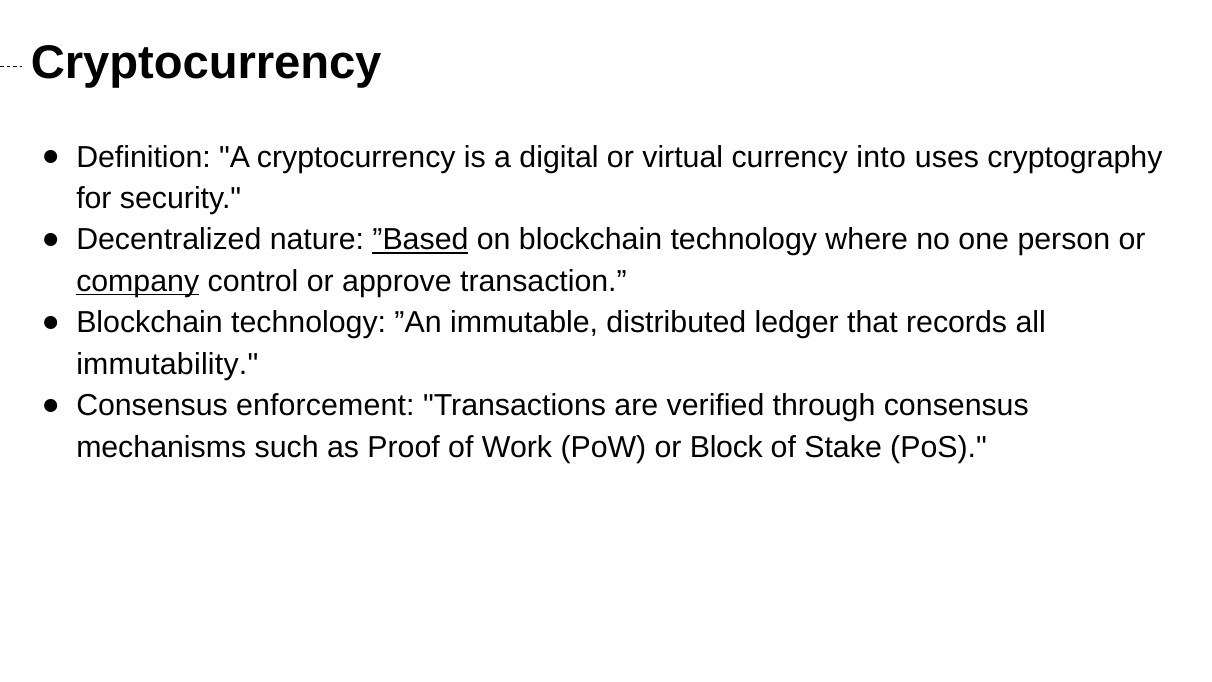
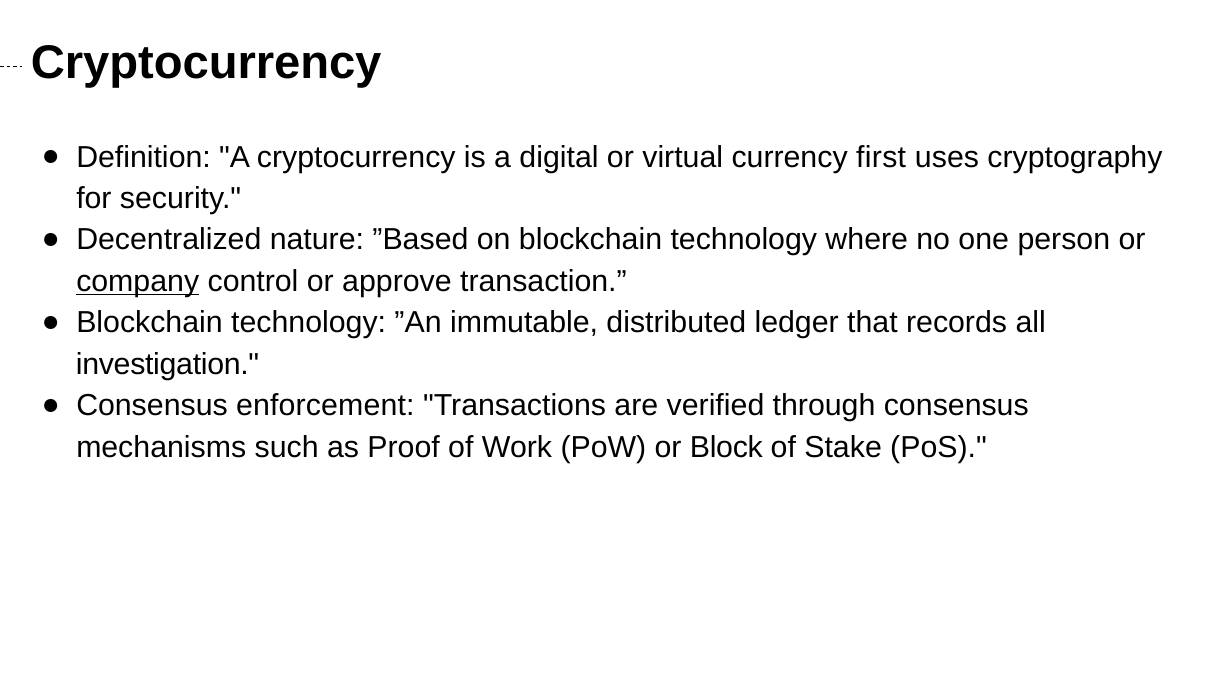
into: into -> first (881, 157)
”Based underline: present -> none (420, 240)
immutability: immutability -> investigation (168, 364)
